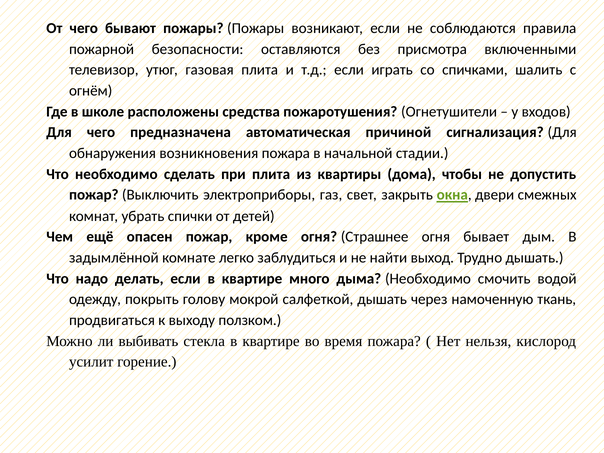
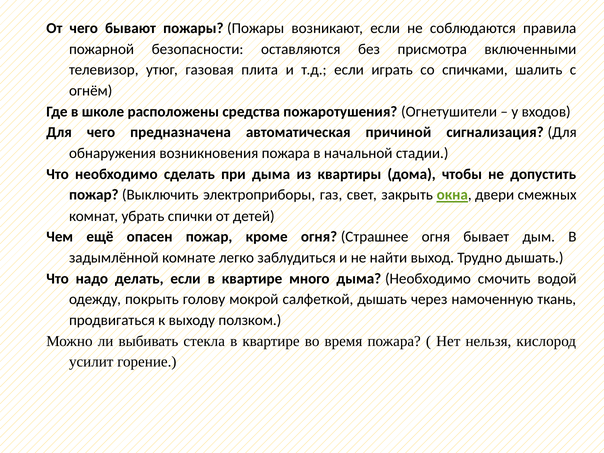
при плита: плита -> дыма (271, 174)
